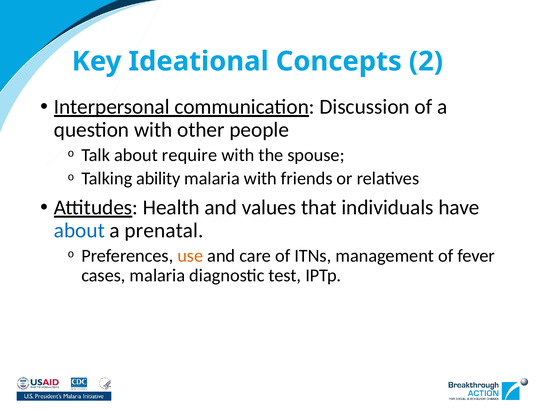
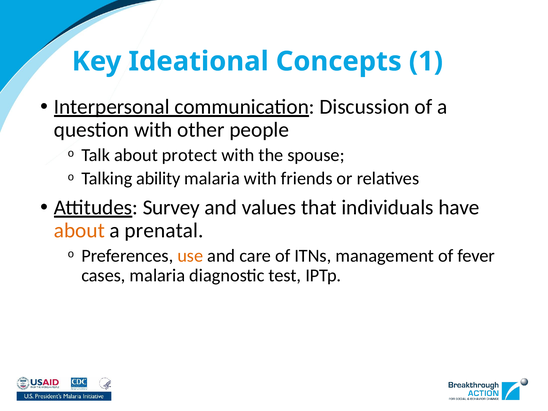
2: 2 -> 1 (426, 61)
require: require -> protect (190, 155)
Health: Health -> Survey (171, 208)
about colour: blue -> orange (79, 231)
